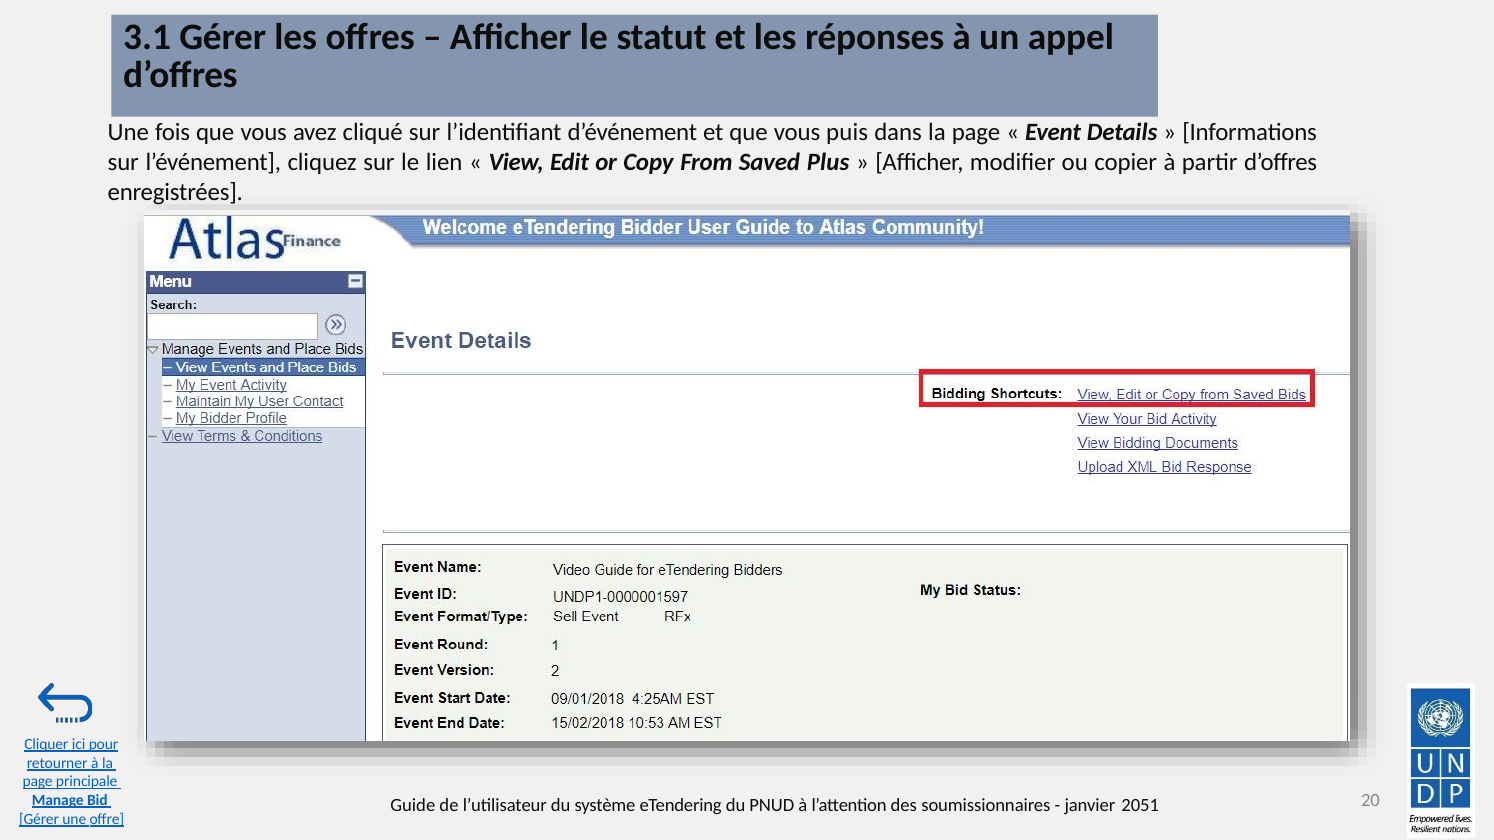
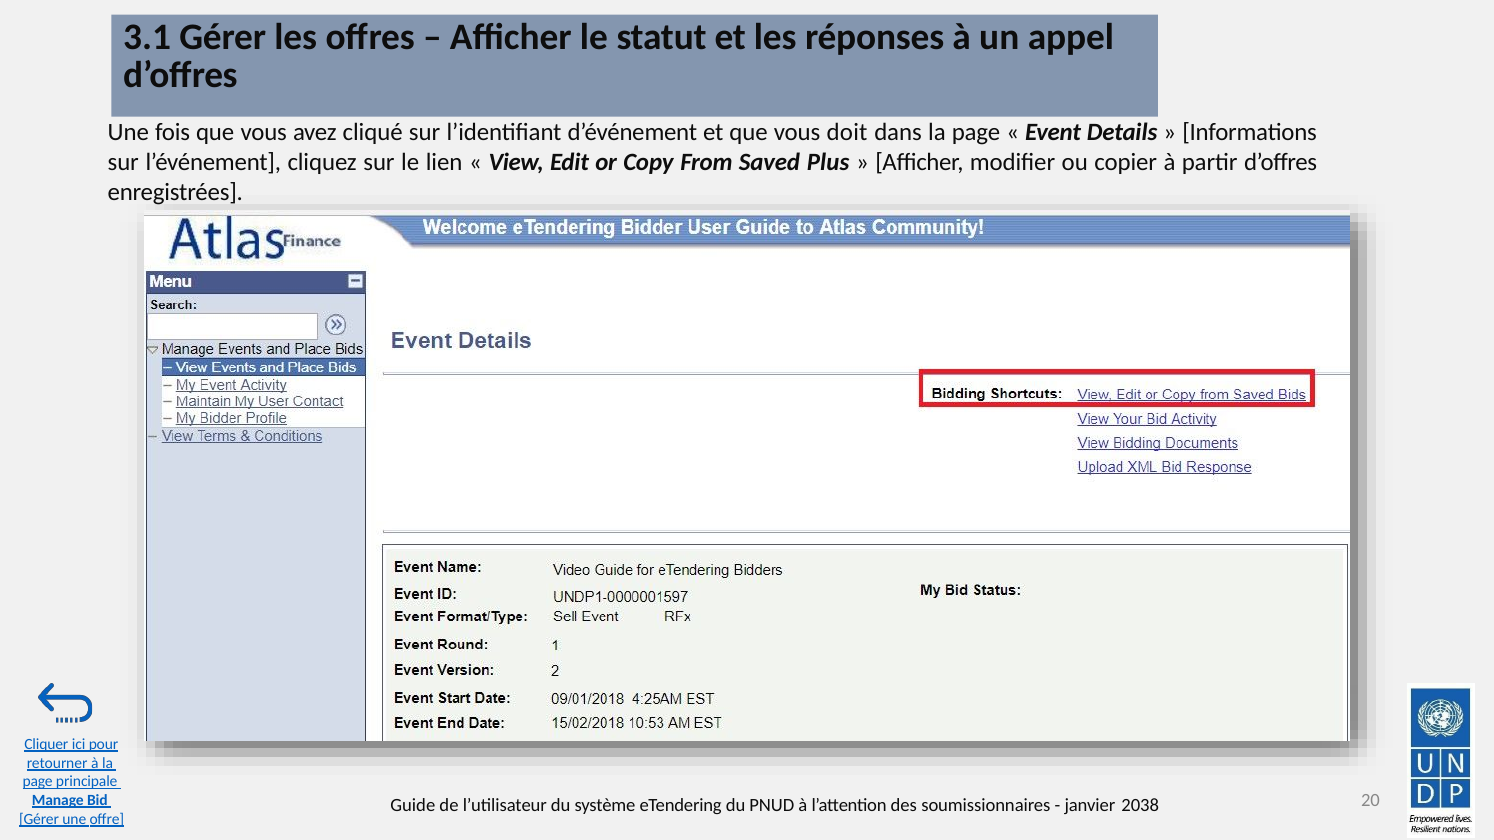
puis: puis -> doit (847, 132)
2051: 2051 -> 2038 (1140, 806)
